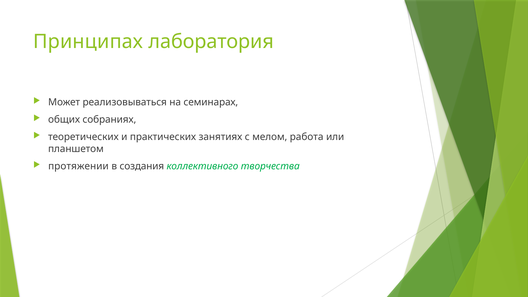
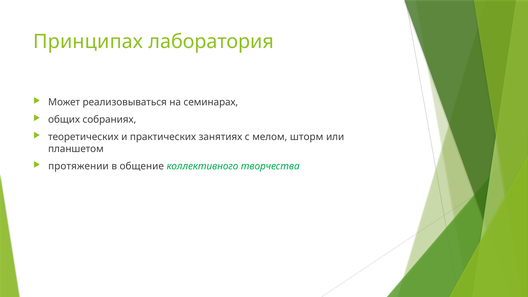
работа: работа -> шторм (307, 137)
создания: создания -> общение (142, 166)
